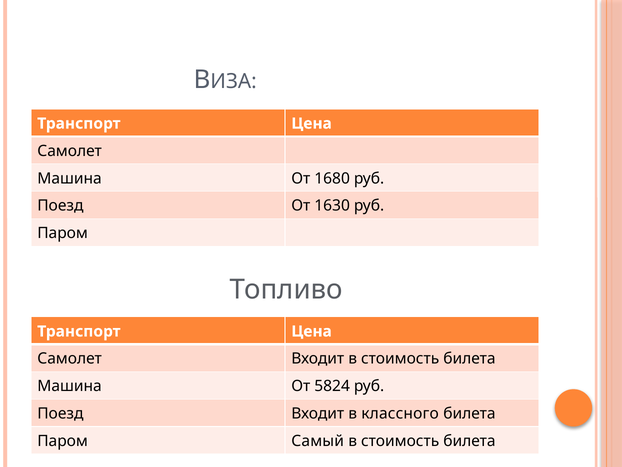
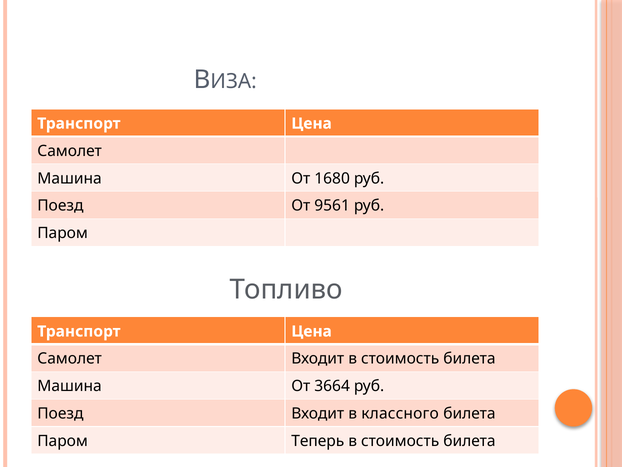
1630: 1630 -> 9561 (332, 206)
5824: 5824 -> 3664 (332, 386)
Самый: Самый -> Теперь (318, 441)
